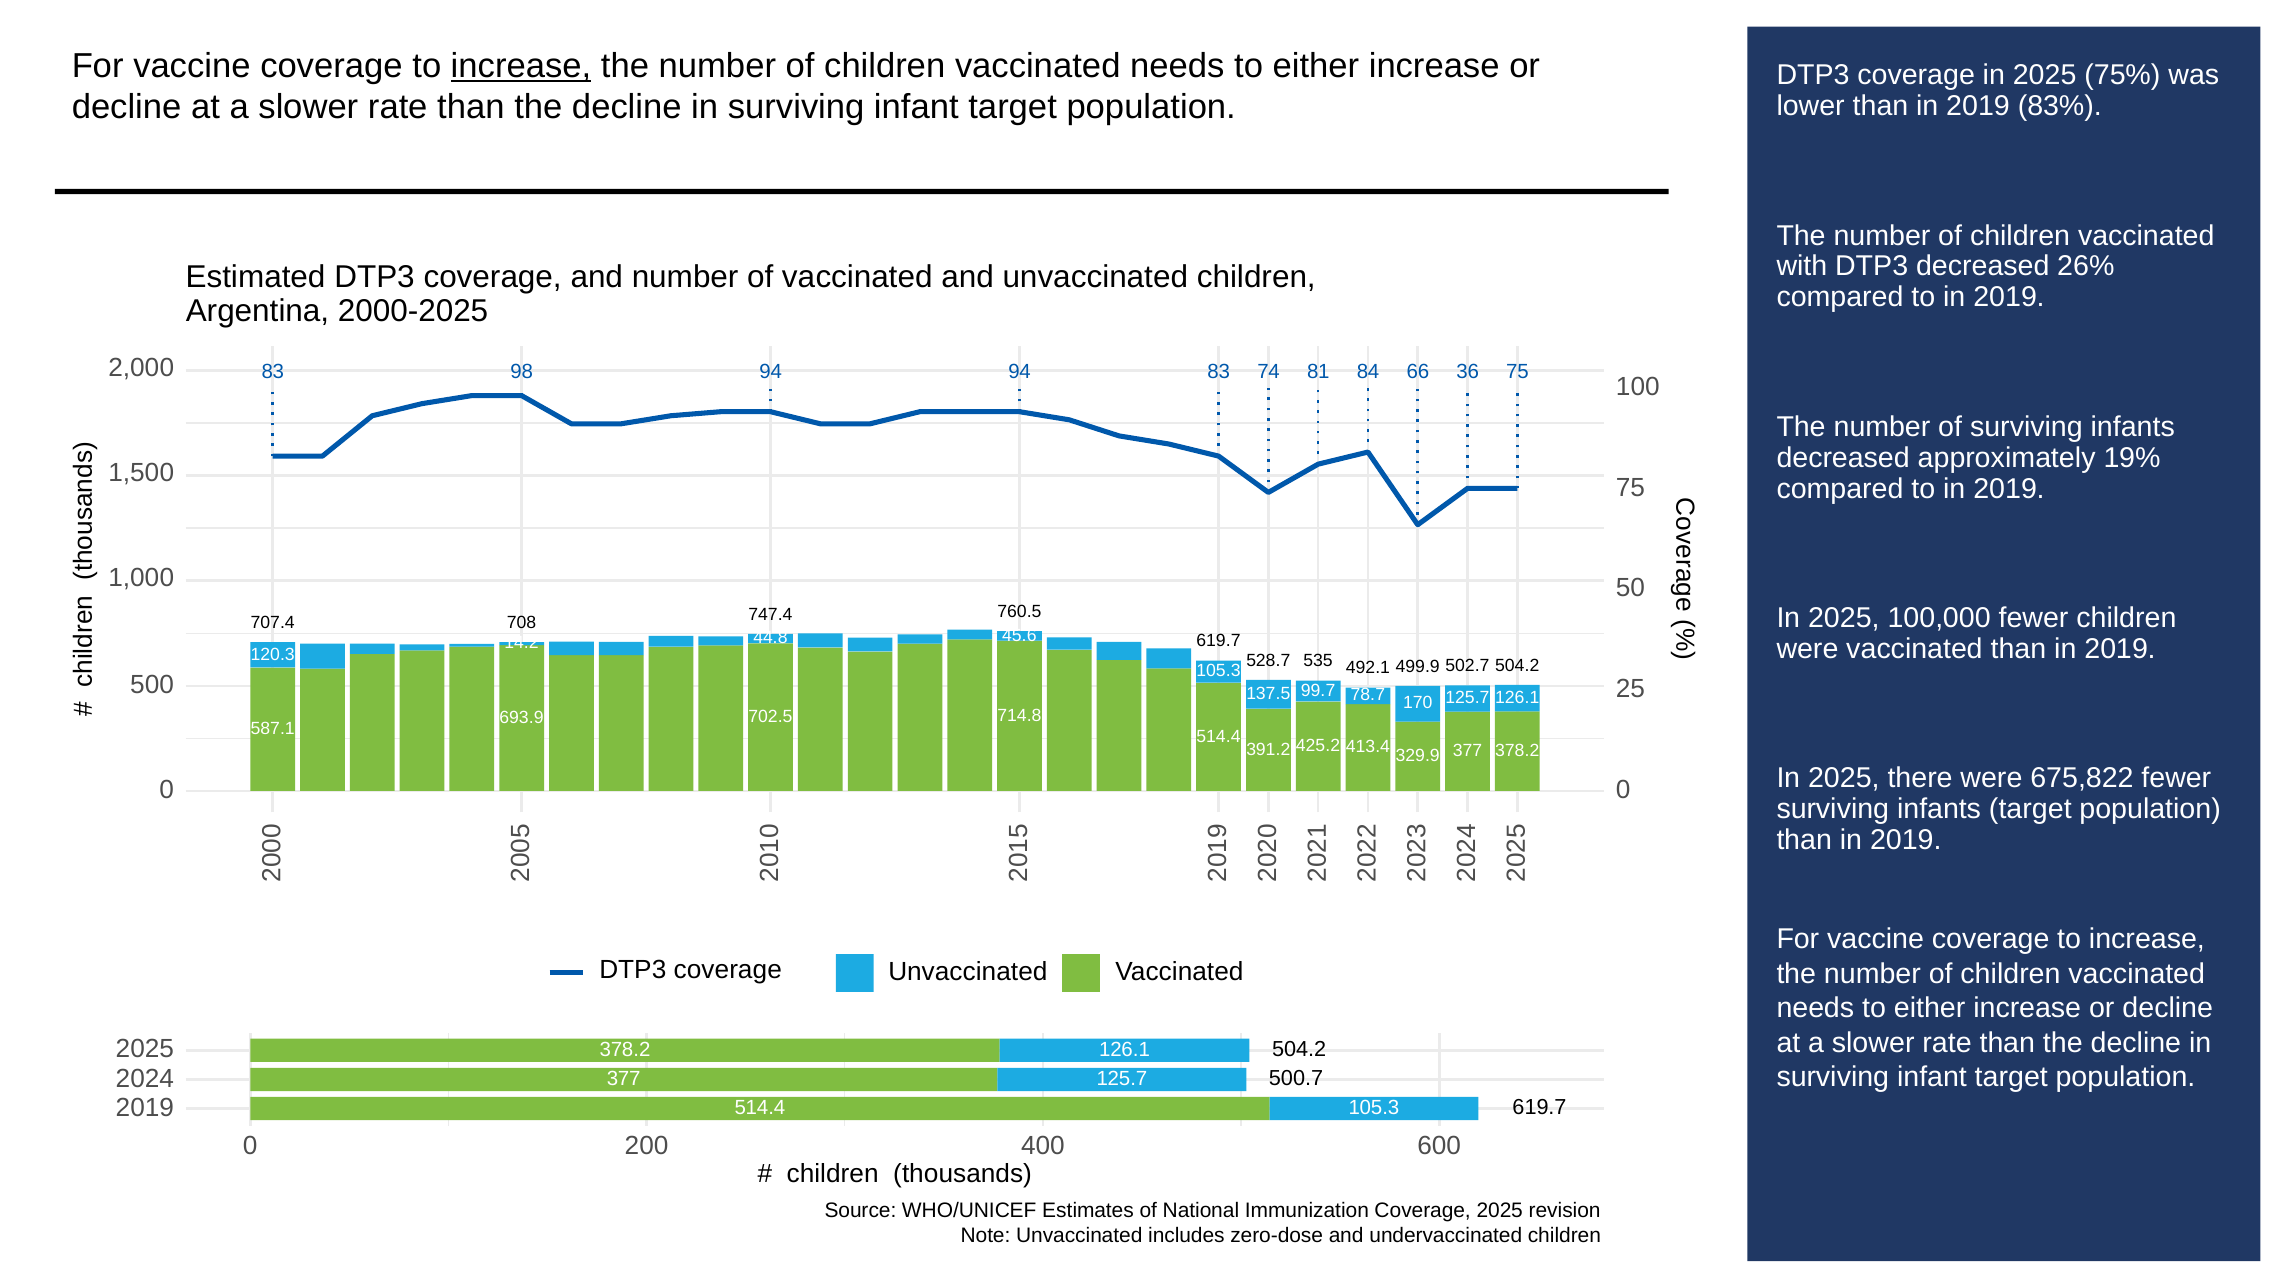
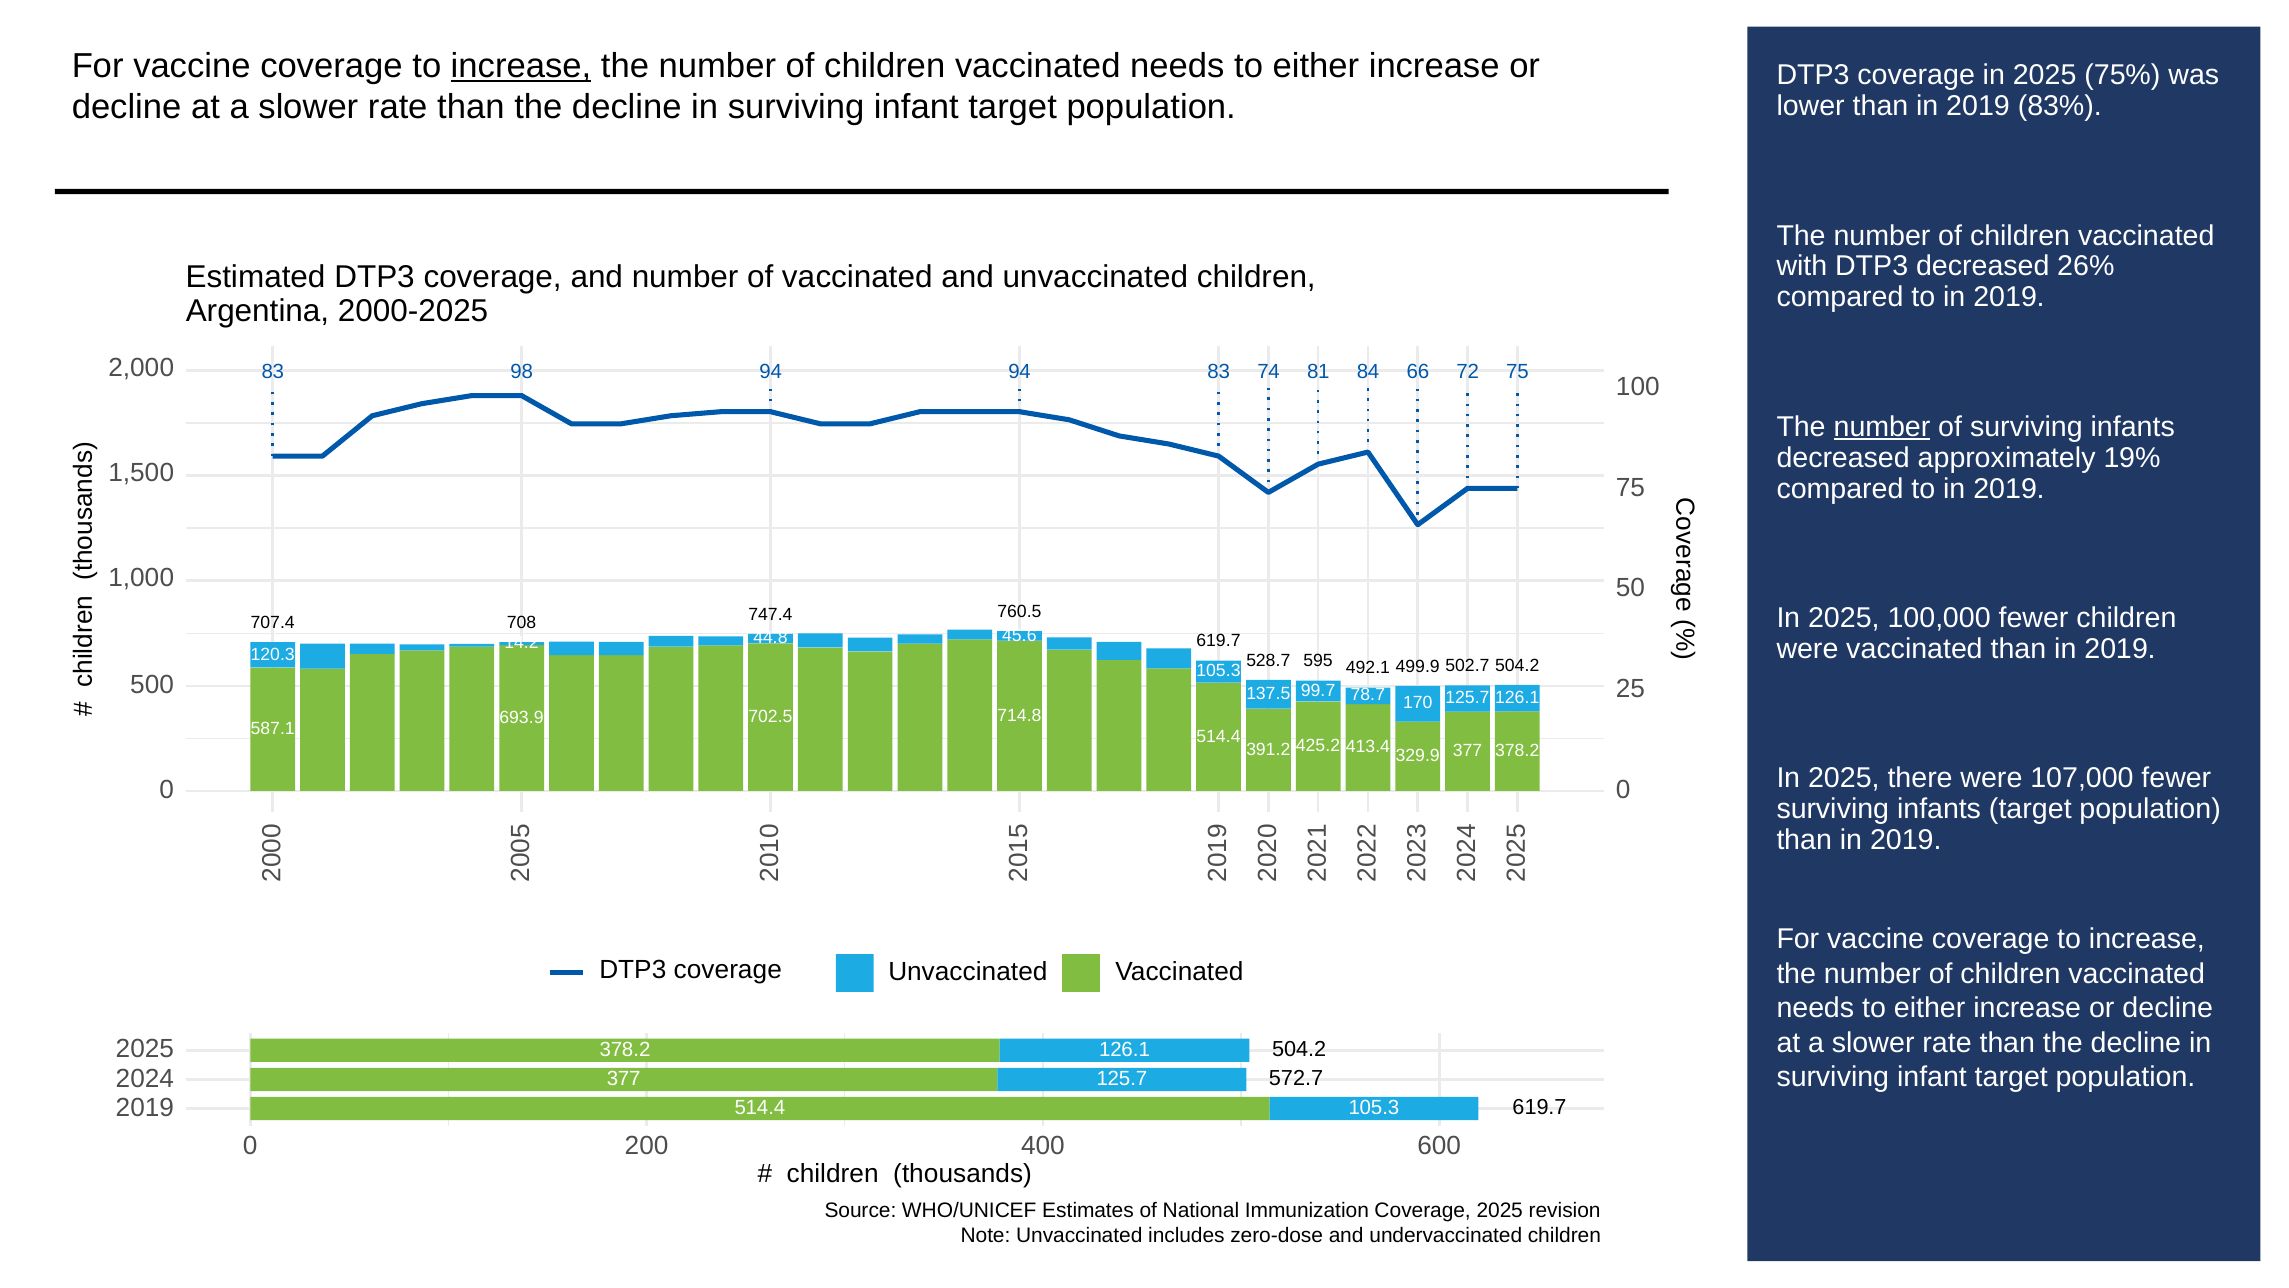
36: 36 -> 72 (1468, 371)
number underline: none -> present (1882, 427)
535: 535 -> 595 (1318, 661)
675,822: 675,822 -> 107,000 (2082, 778)
500.7: 500.7 -> 572.7 (1296, 1078)
